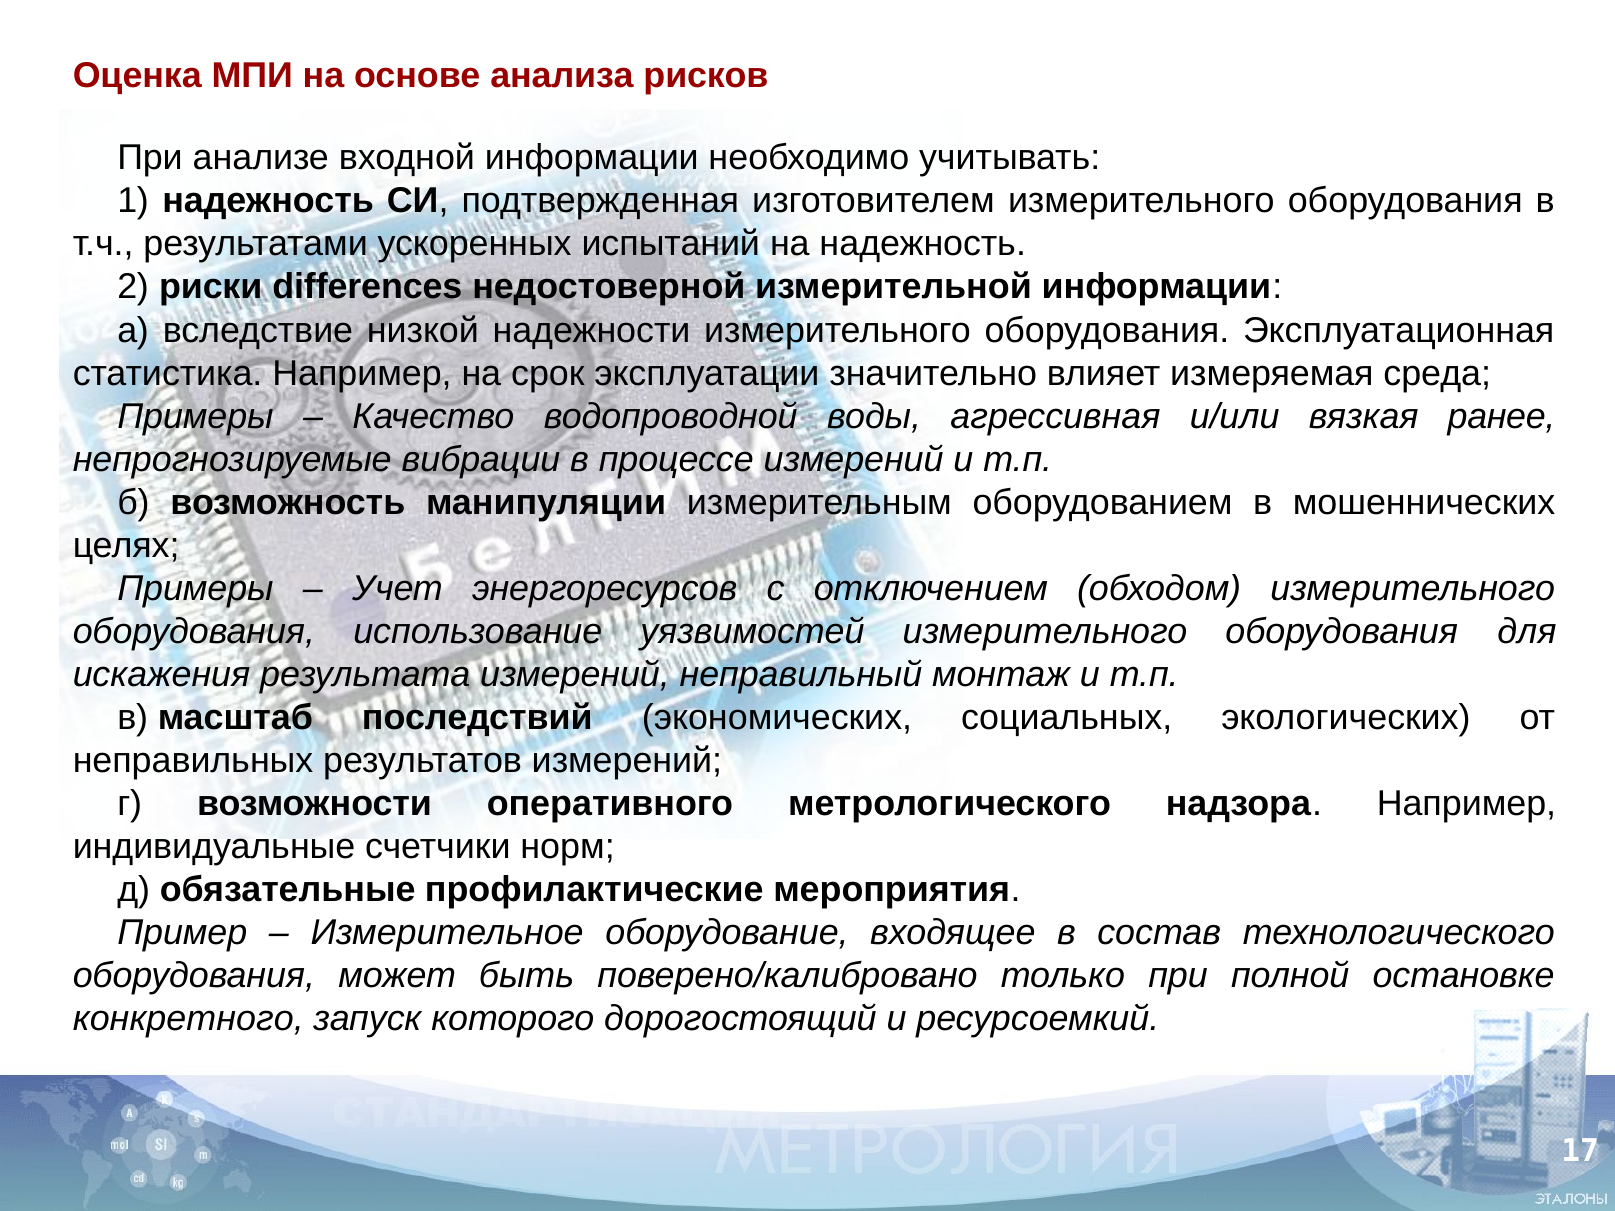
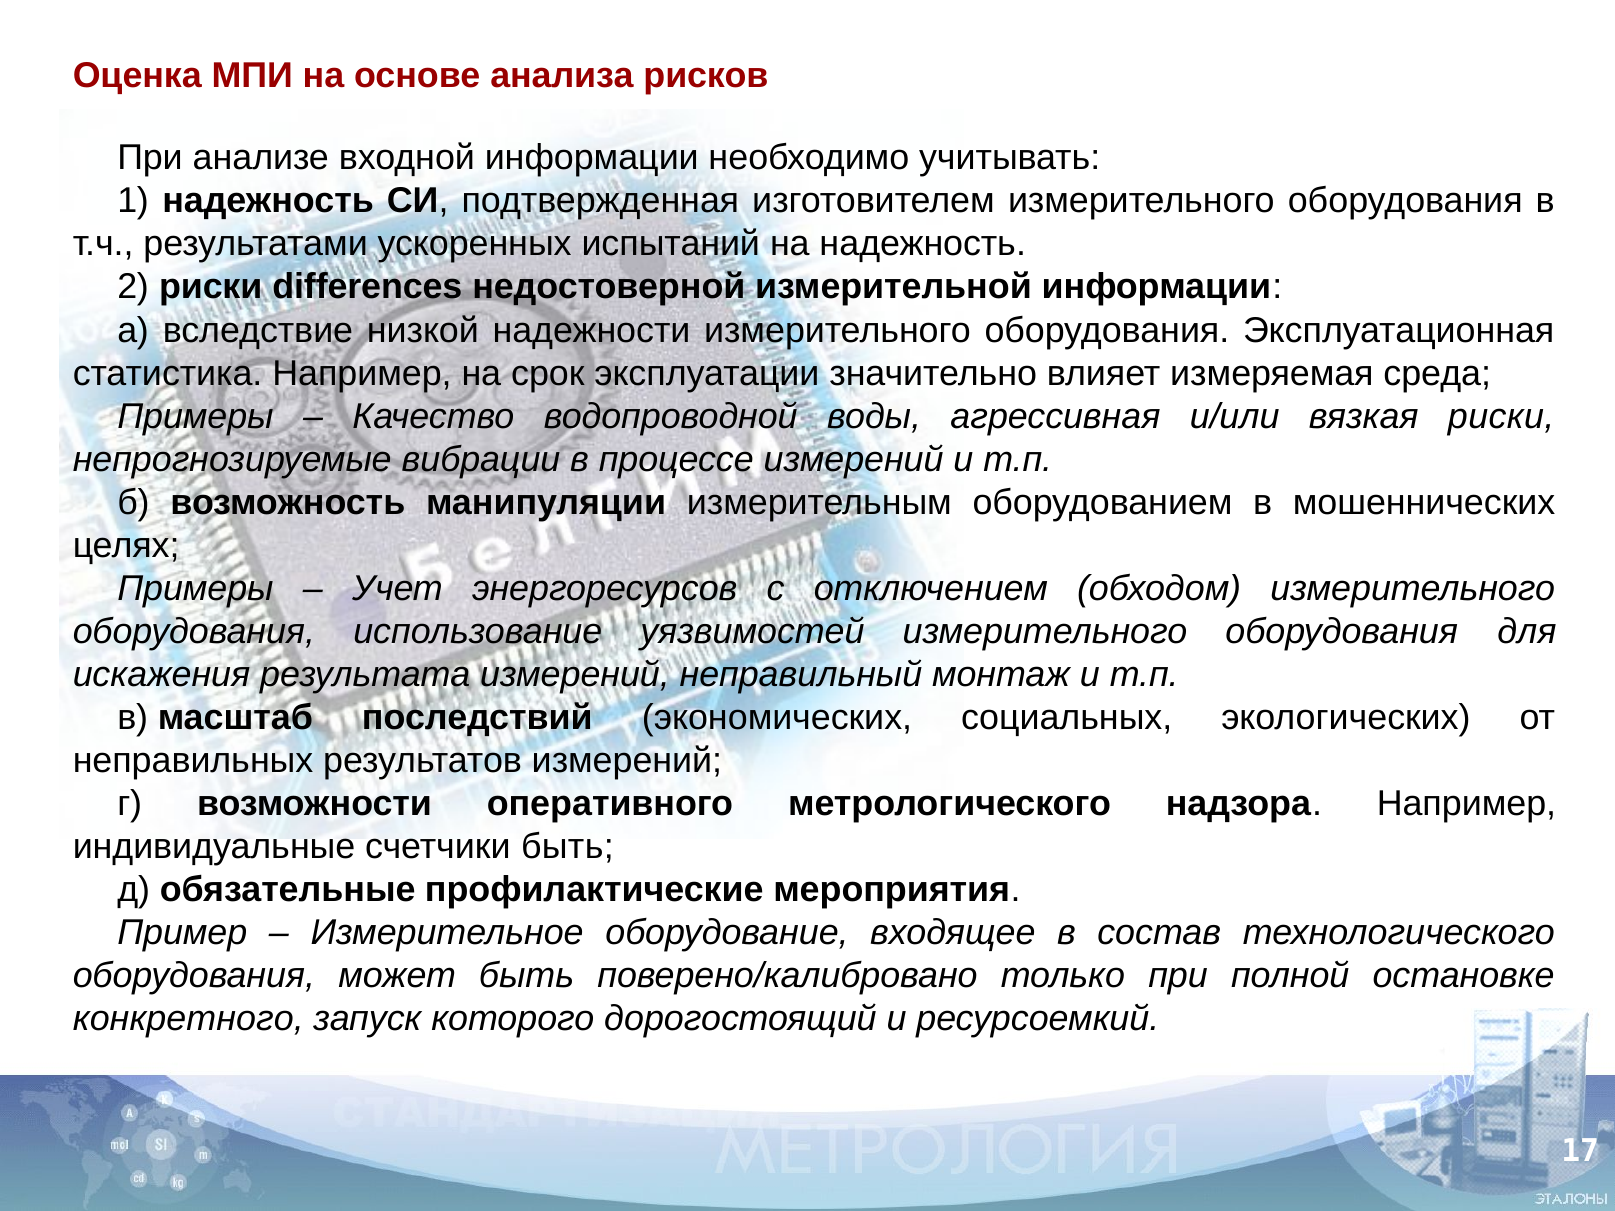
вязкая ранее: ранее -> риски (1501, 416)
счетчики норм: норм -> быть (567, 847)
